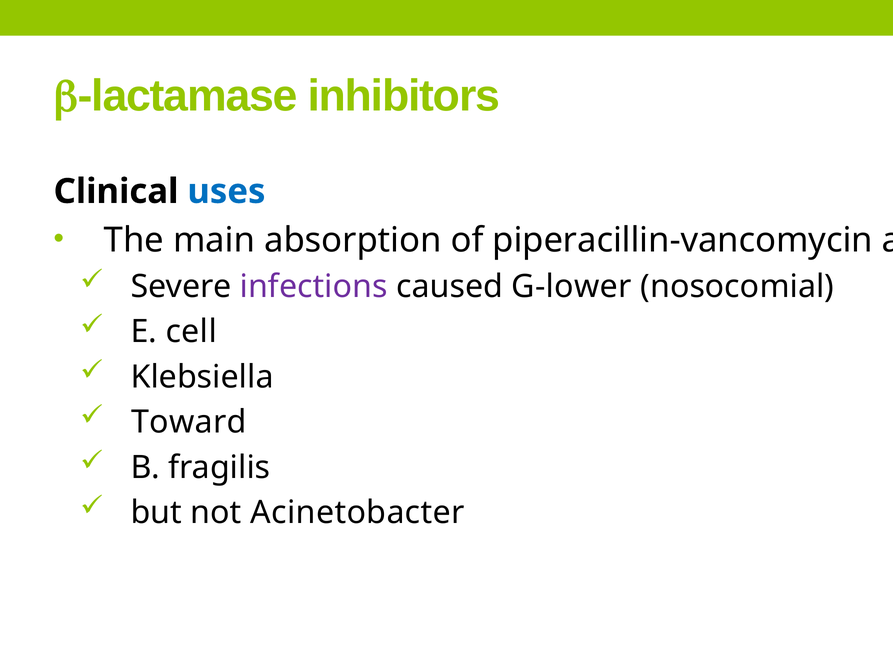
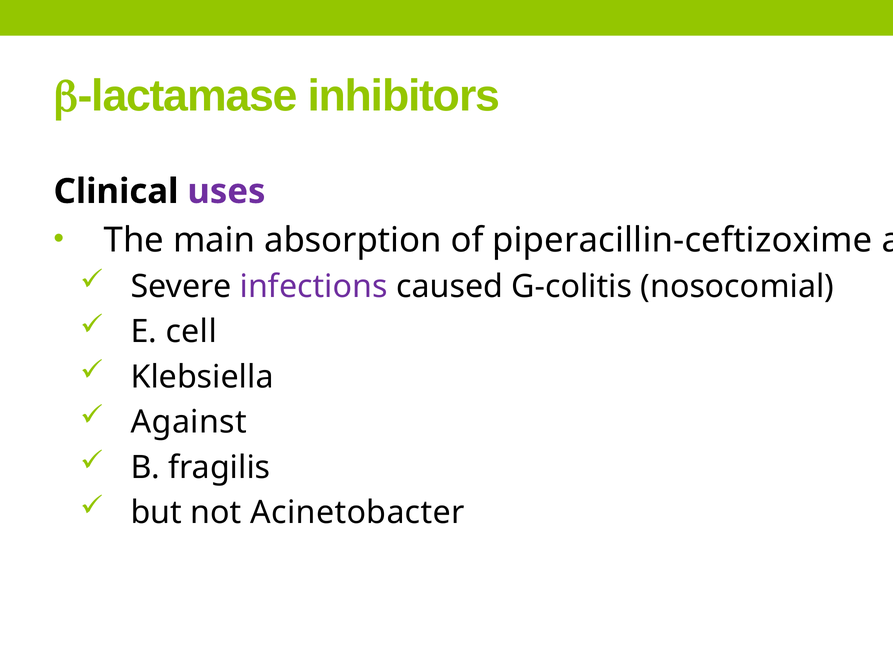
uses colour: blue -> purple (226, 191)
piperacillin-vancomycin: piperacillin-vancomycin -> piperacillin-ceftizoxime (682, 240)
G-lower: G-lower -> G-colitis (572, 286)
Toward: Toward -> Against (189, 422)
